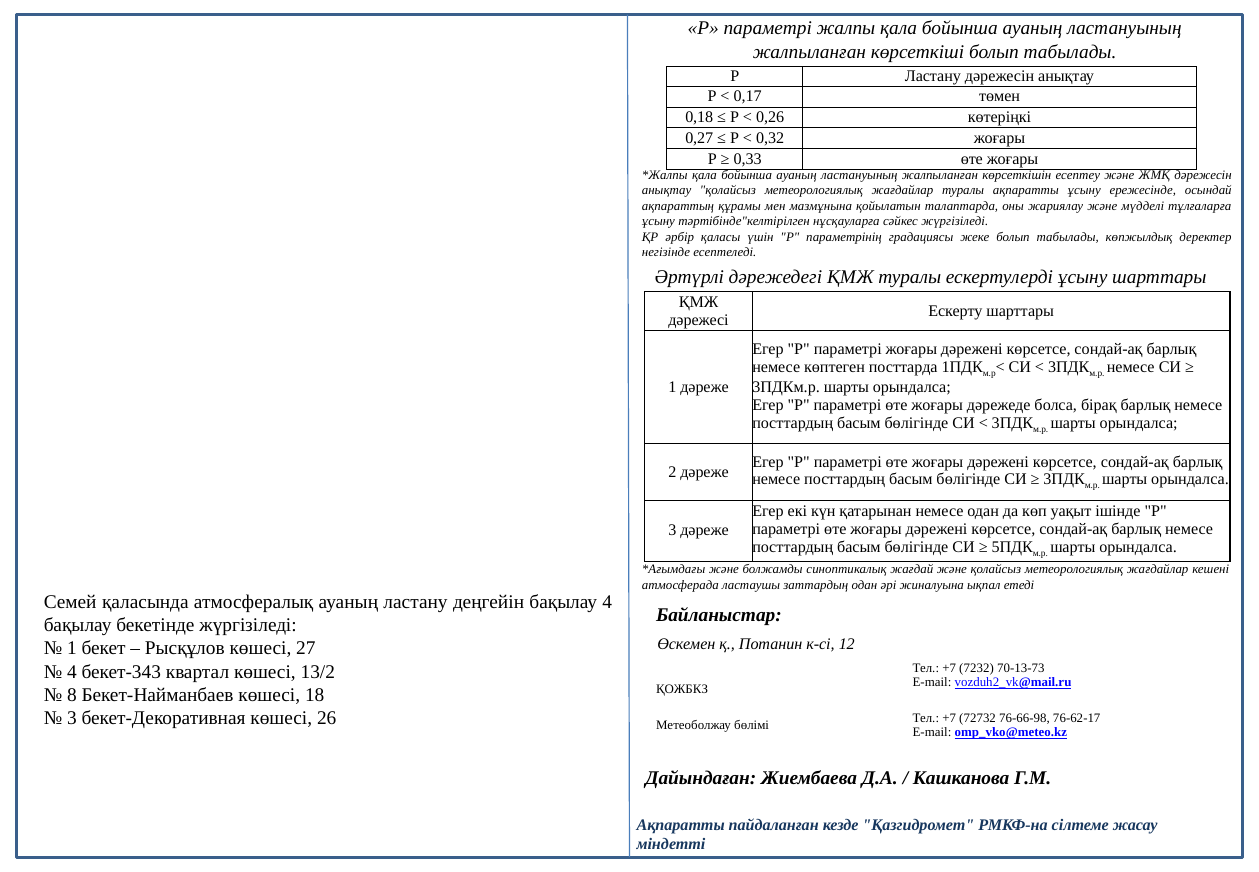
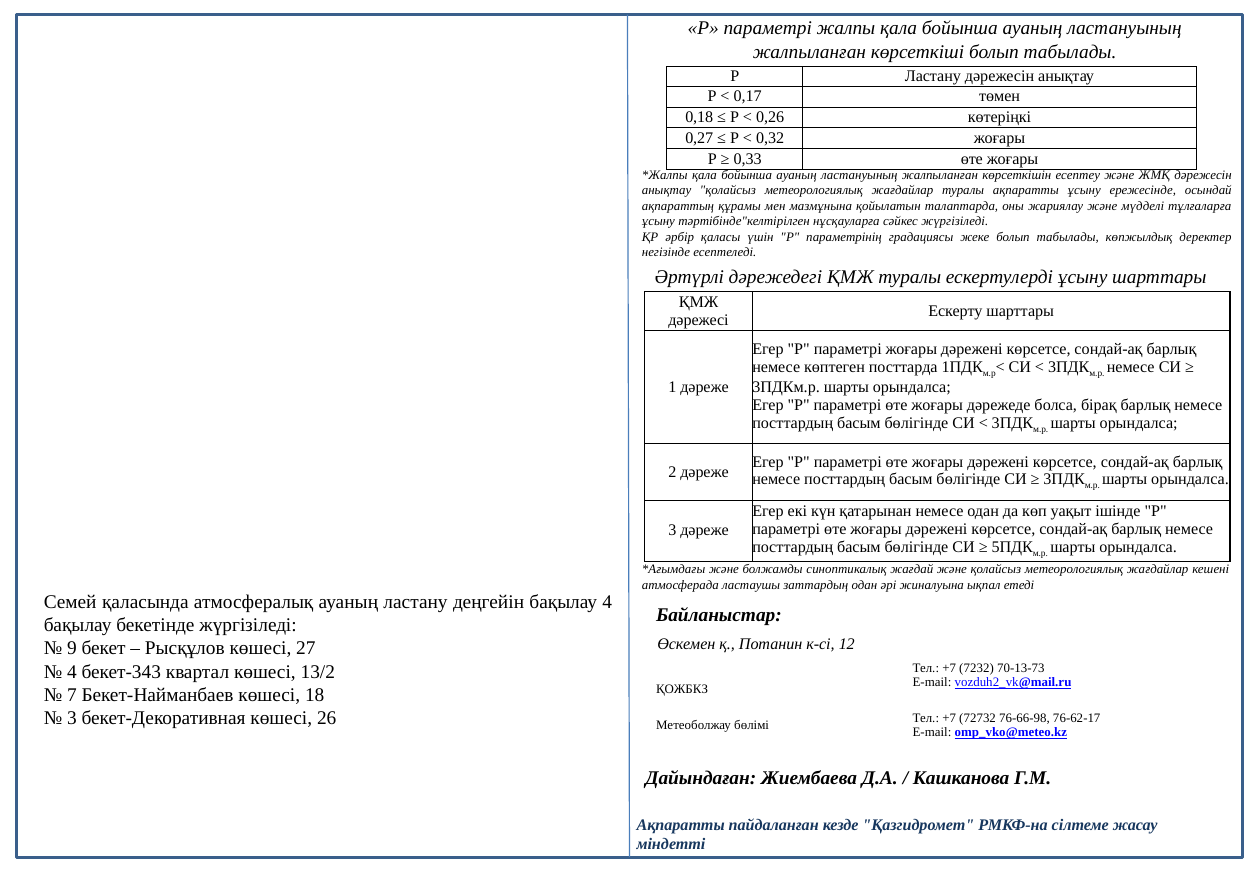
1: 1 -> 9 (72, 648)
8: 8 -> 7 (72, 695)
